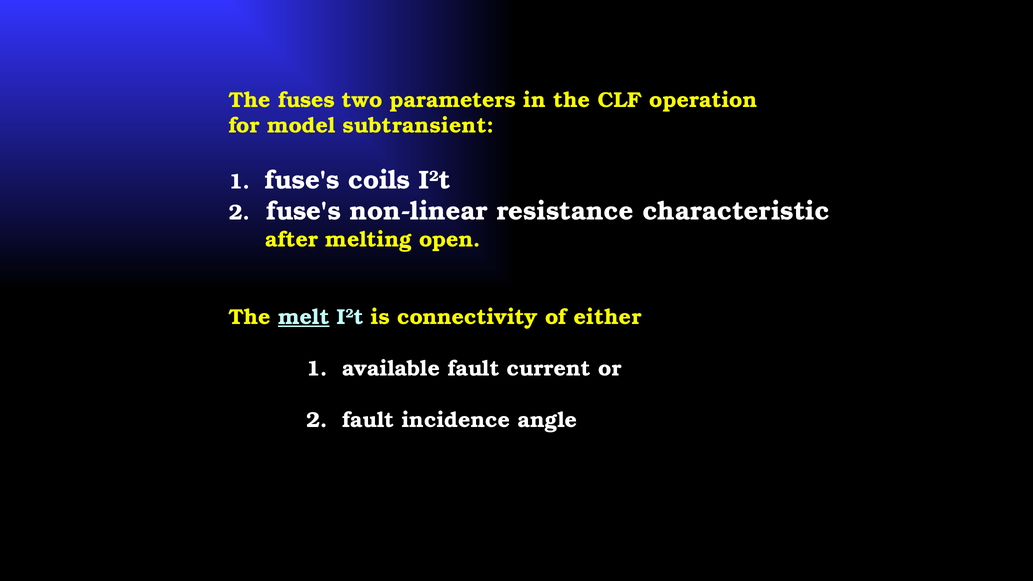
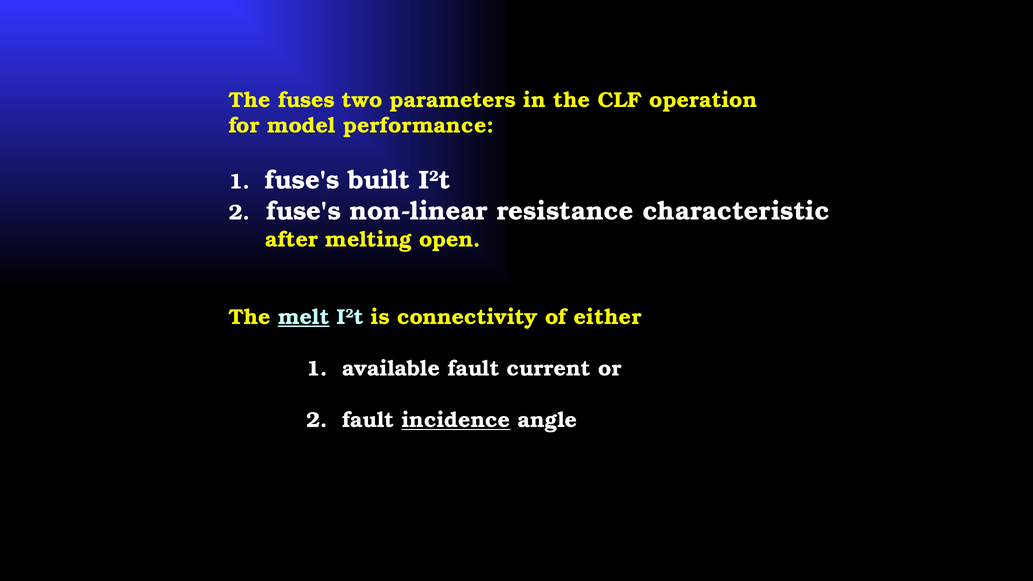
subtransient: subtransient -> performance (419, 126)
coils: coils -> built (379, 180)
incidence underline: none -> present (456, 420)
